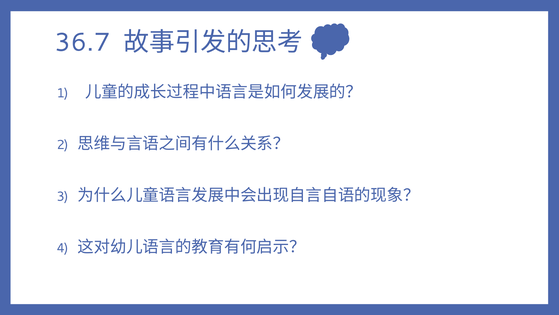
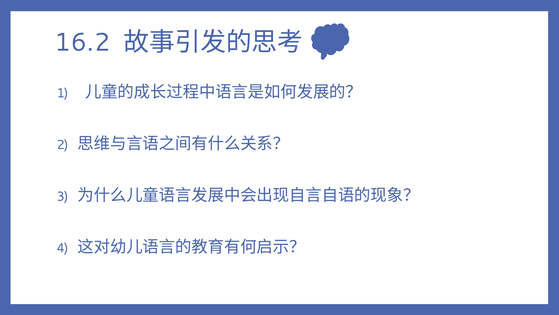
36.7: 36.7 -> 16.2 (82, 42)
